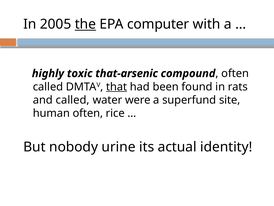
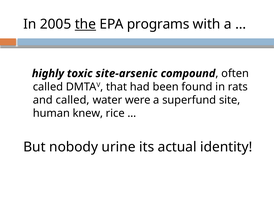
computer: computer -> programs (158, 24)
that-arsenic: that-arsenic -> site-arsenic (127, 73)
that underline: present -> none (117, 87)
human often: often -> knew (88, 113)
